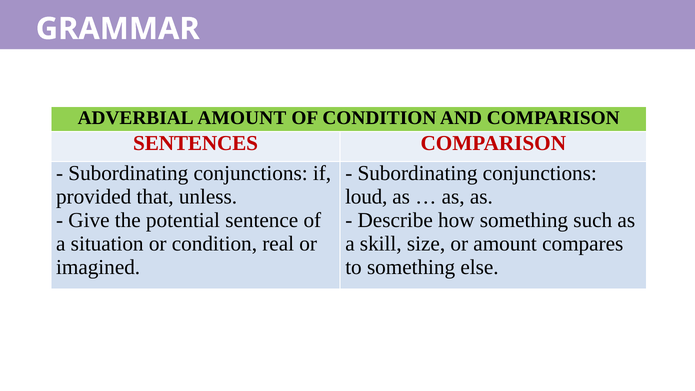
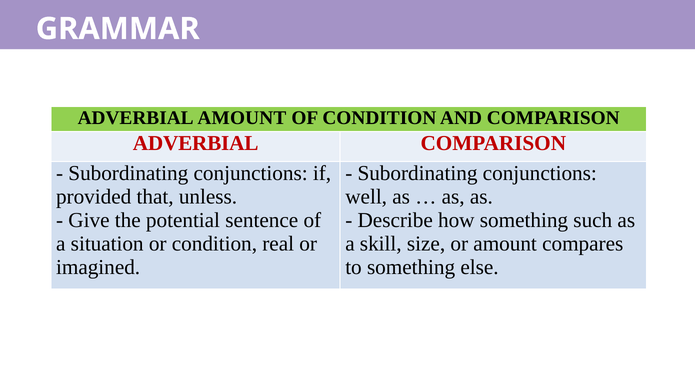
SENTENCES: SENTENCES -> ADVERBIAL (196, 143)
loud: loud -> well (366, 197)
